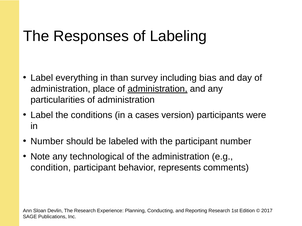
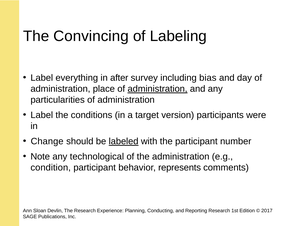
Responses: Responses -> Convincing (91, 36)
than: than -> after (119, 78)
cases: cases -> target (147, 115)
Number: Number -> Change (47, 142)
labeled underline: none -> present (124, 142)
